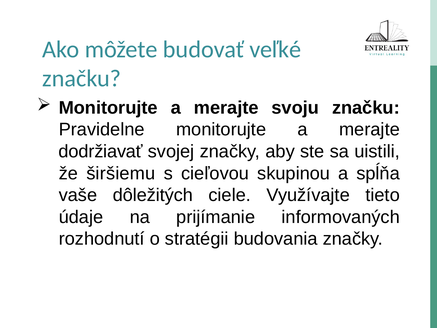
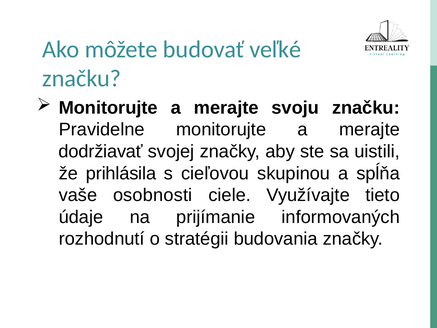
širšiemu: širšiemu -> prihlásila (121, 173)
dôležitých: dôležitých -> osobnosti (153, 195)
